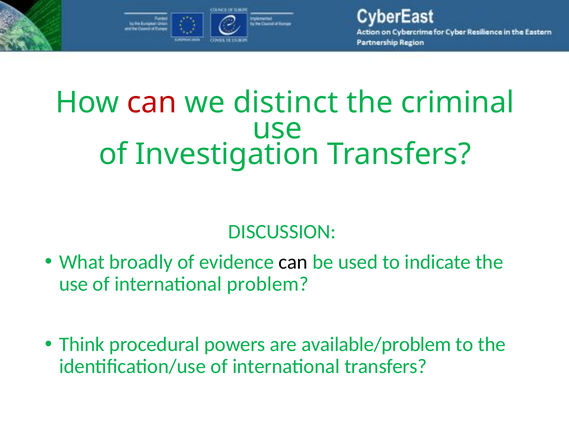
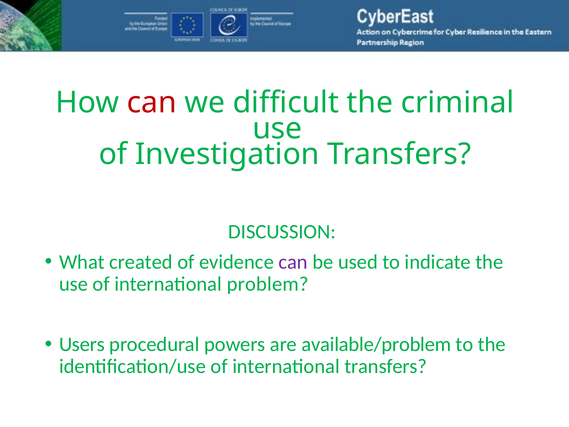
distinct: distinct -> difficult (286, 102)
broadly: broadly -> created (141, 262)
can colour: black -> purple (293, 262)
Think: Think -> Users (82, 344)
